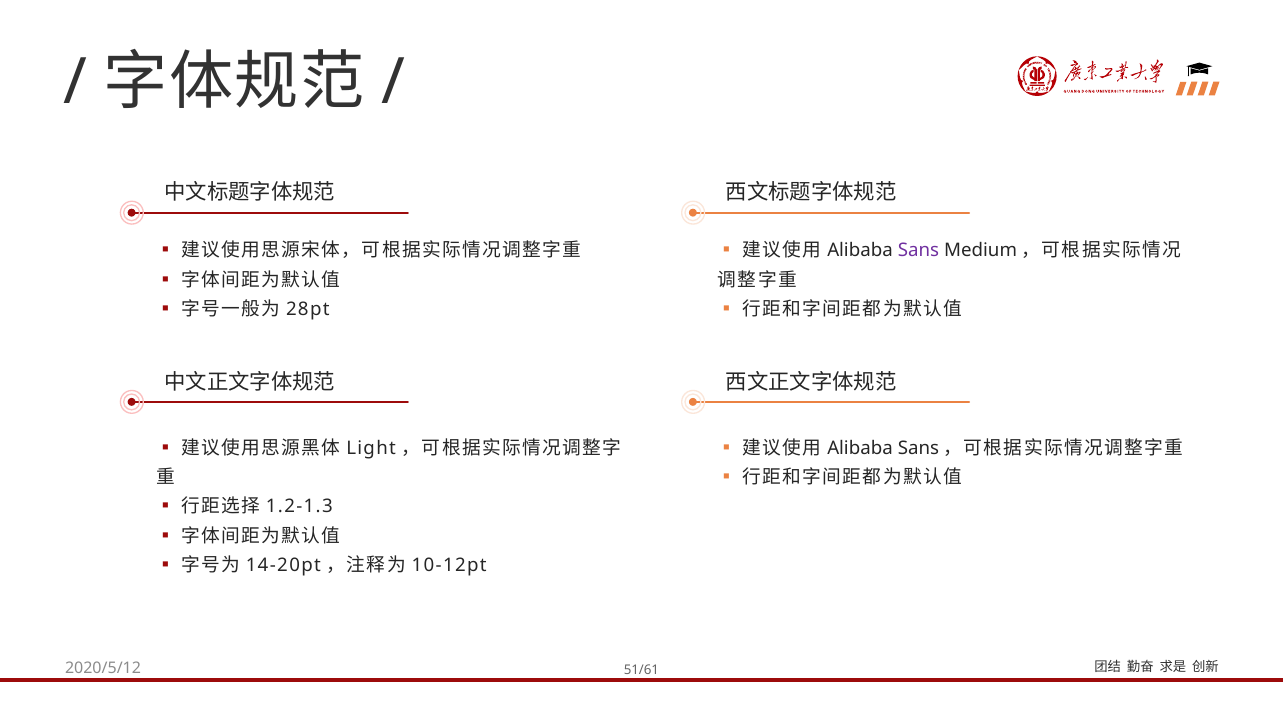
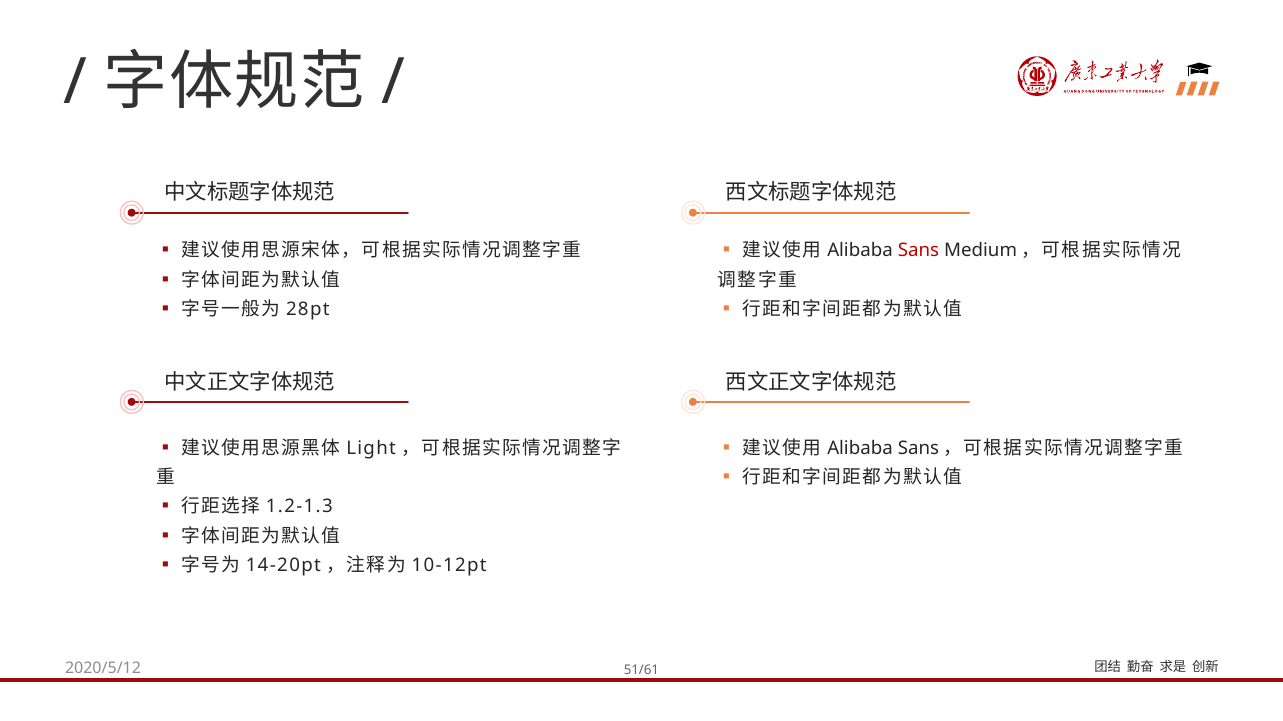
Sans colour: purple -> red (918, 251)
